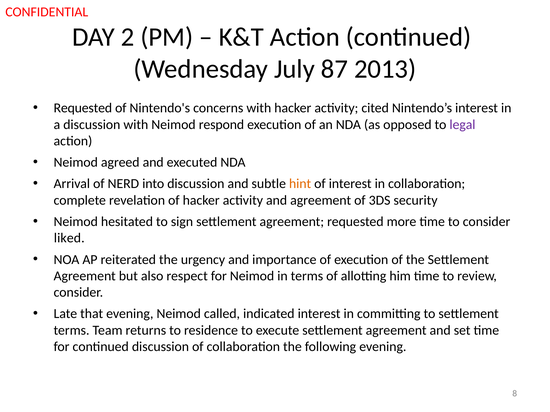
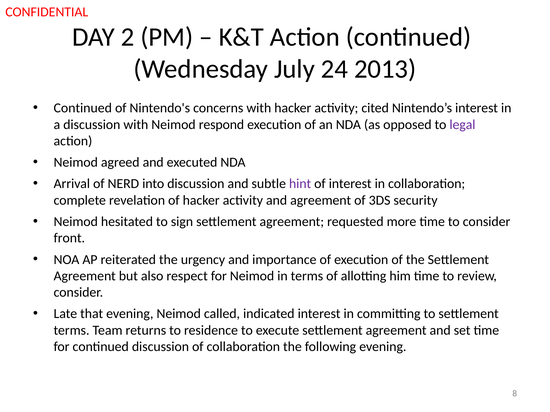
87: 87 -> 24 (334, 69)
Requested: Requested -> Continued (83, 108)
hint colour: orange -> purple (300, 184)
liked: liked -> front (69, 238)
